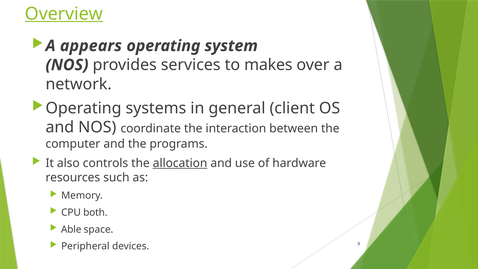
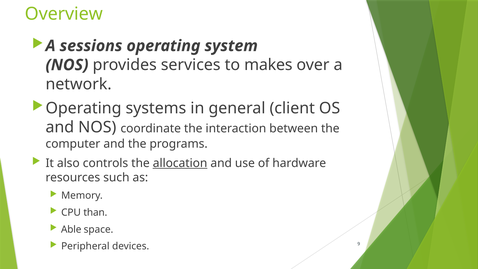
Overview underline: present -> none (64, 14)
appears: appears -> sessions (91, 46)
both: both -> than (95, 212)
